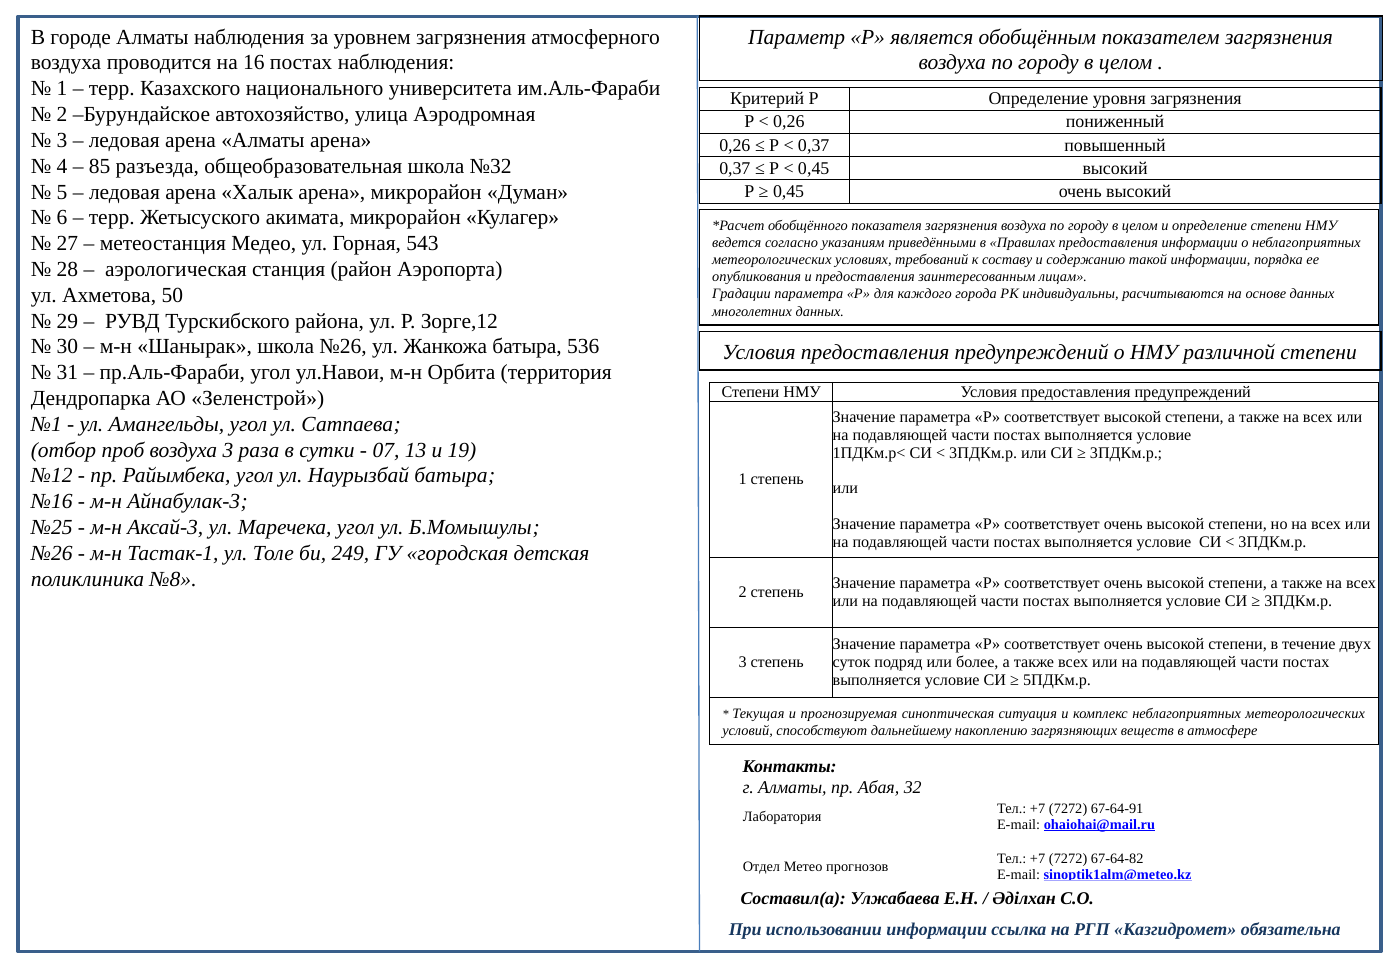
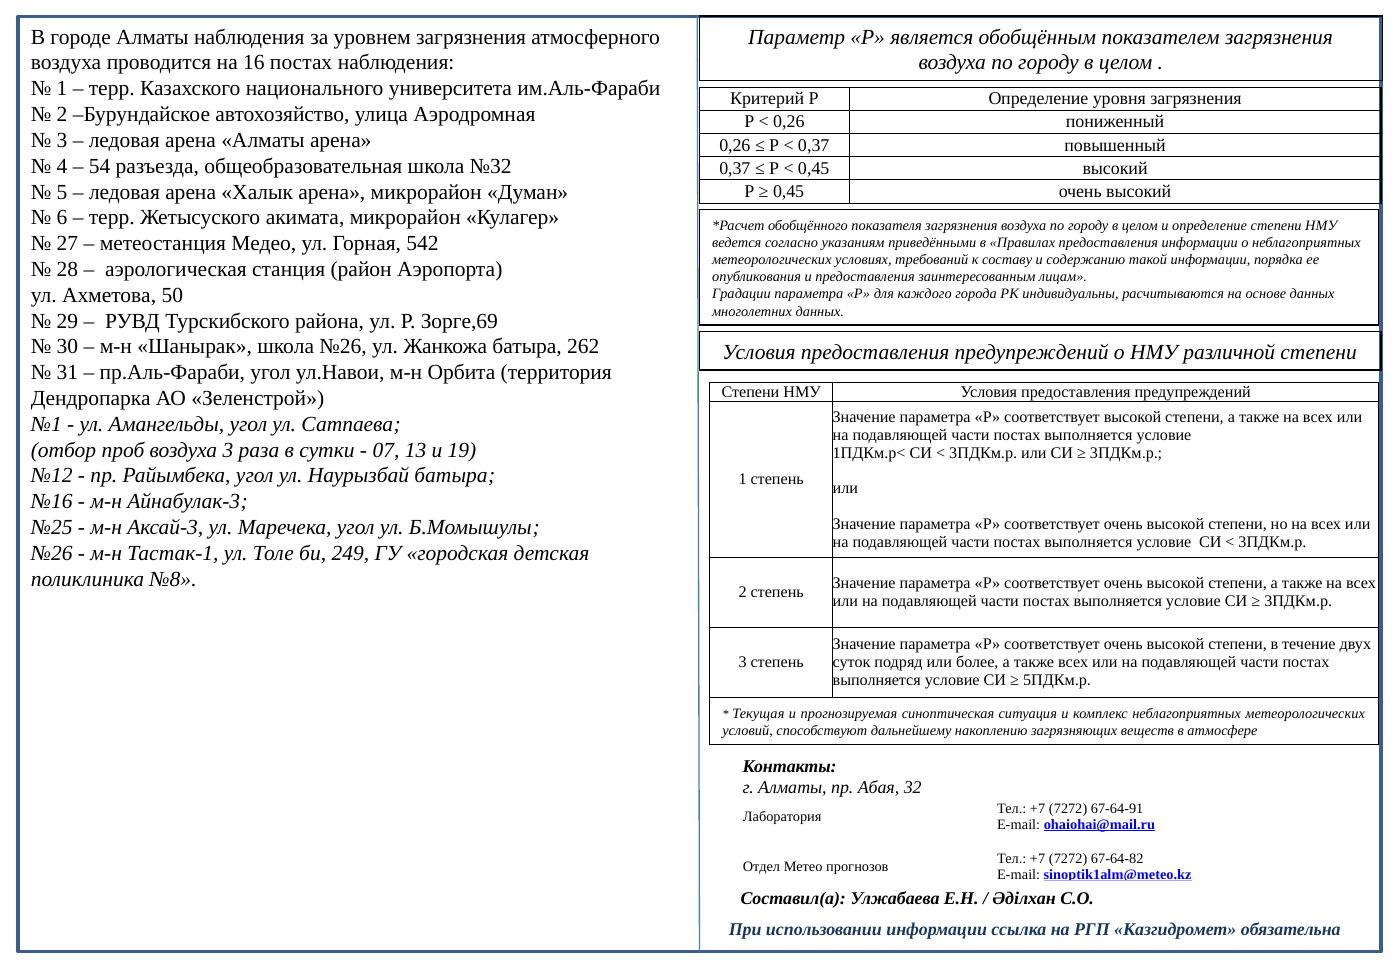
85: 85 -> 54 (100, 166)
543: 543 -> 542 (423, 244)
Зорге,12: Зорге,12 -> Зорге,69 (459, 321)
536: 536 -> 262 (583, 347)
